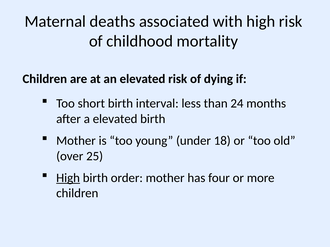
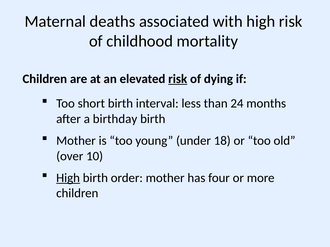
risk underline: none -> present (178, 79)
a elevated: elevated -> birthday (115, 119)
25: 25 -> 10 (95, 156)
